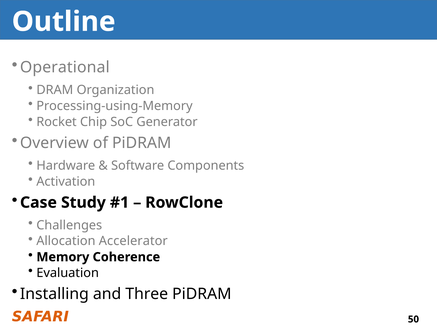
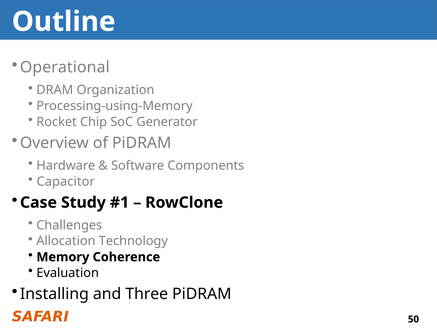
Activation: Activation -> Capacitor (66, 181)
Accelerator: Accelerator -> Technology (133, 241)
